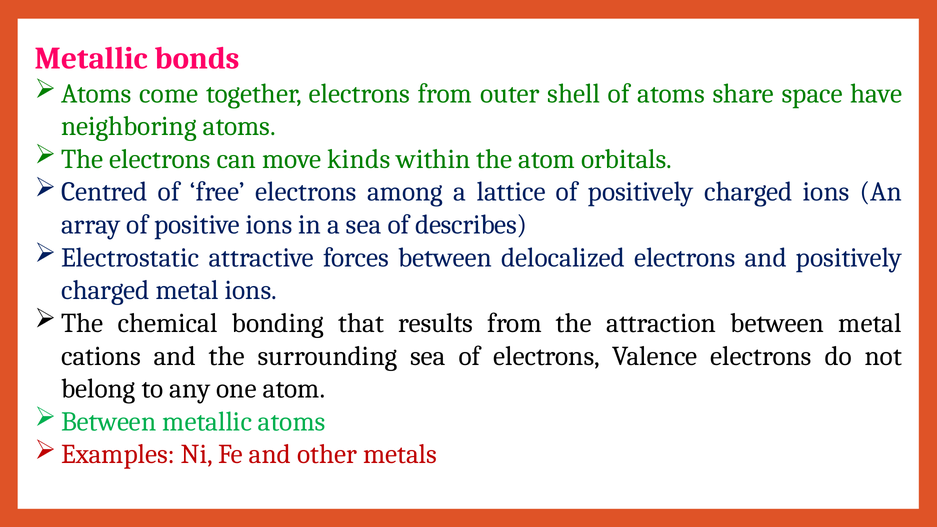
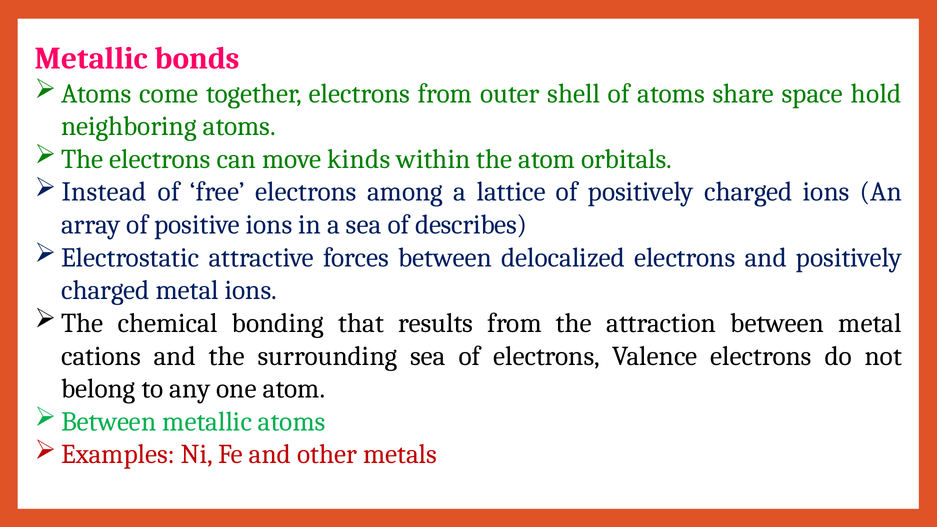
have: have -> hold (876, 94)
Centred: Centred -> Instead (104, 192)
